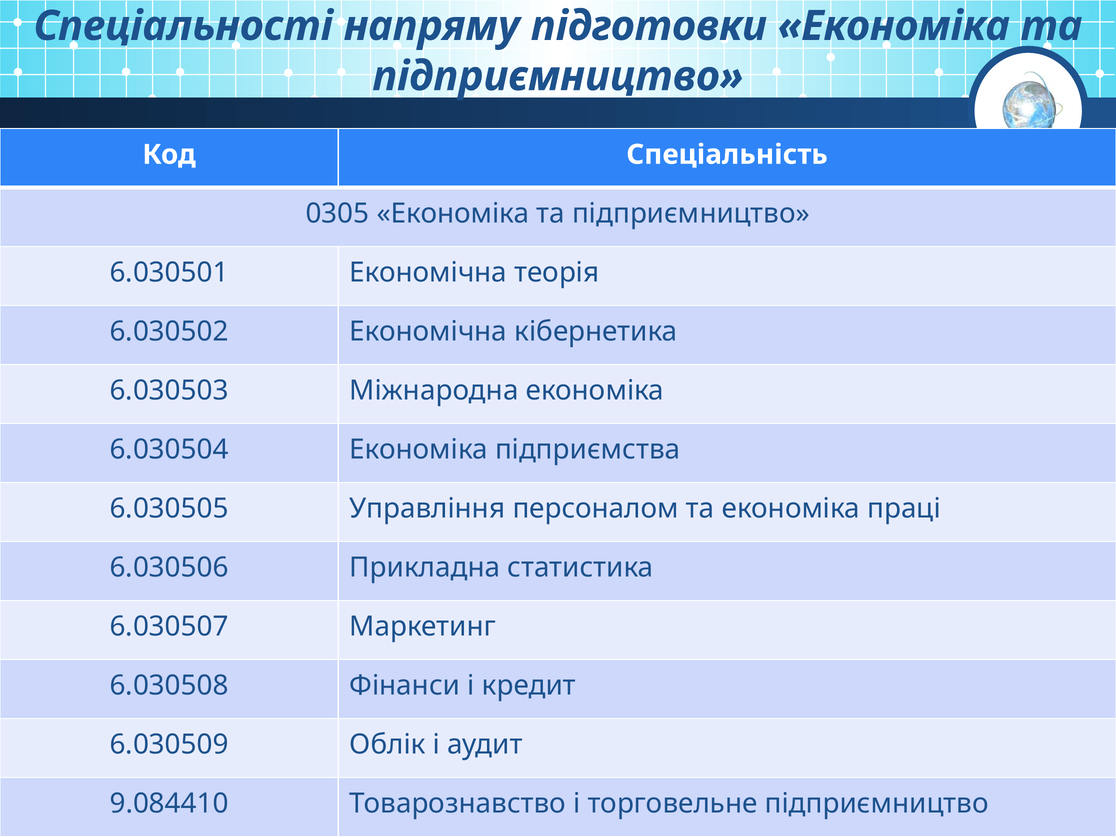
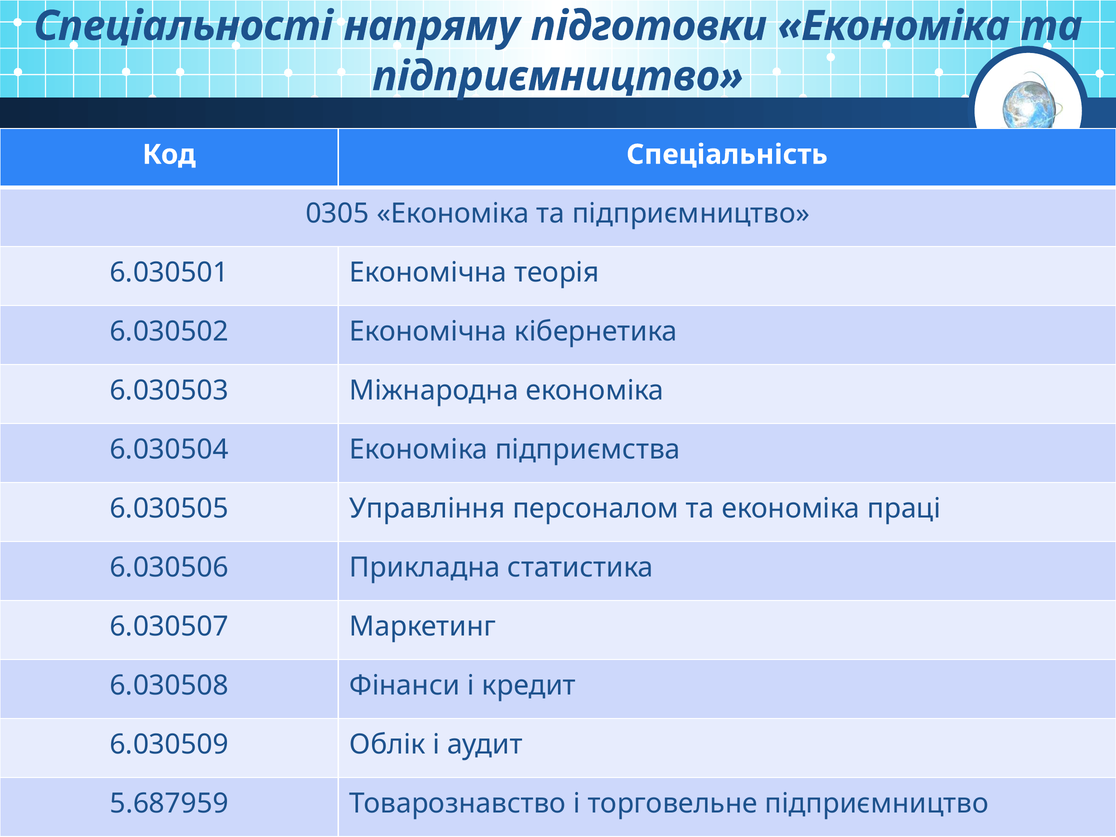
9.084410: 9.084410 -> 5.687959 (169, 804)
